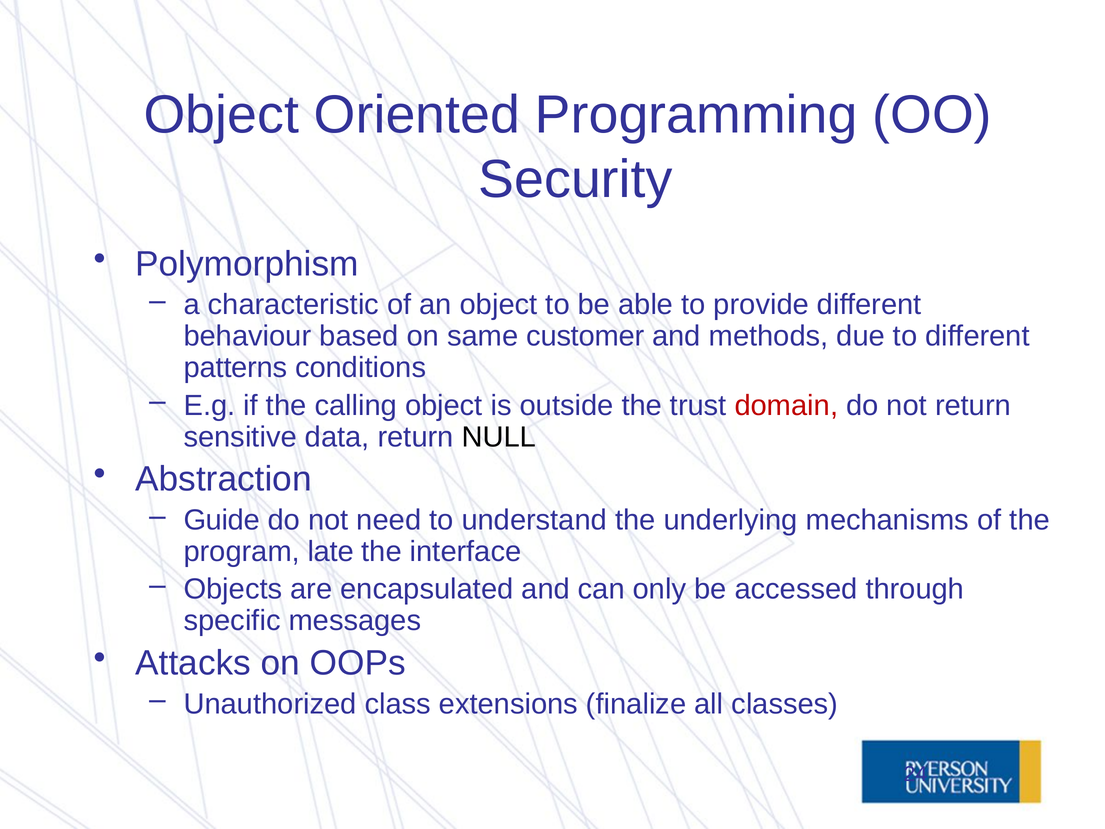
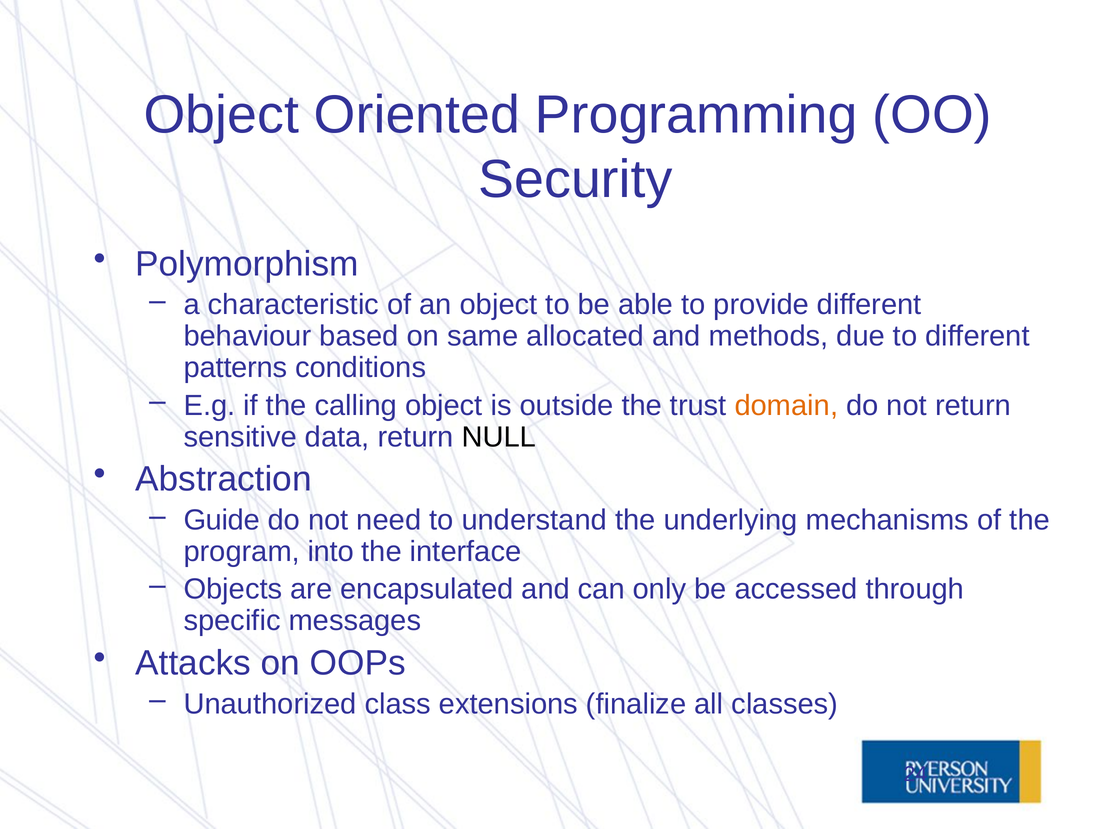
customer: customer -> allocated (585, 336)
domain colour: red -> orange (786, 405)
late: late -> into (331, 551)
